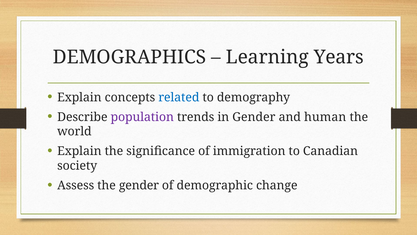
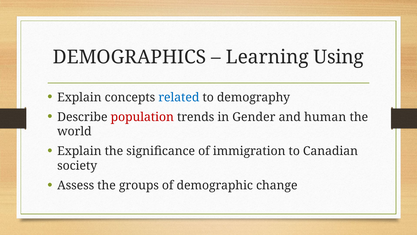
Years: Years -> Using (339, 57)
population colour: purple -> red (142, 117)
the gender: gender -> groups (139, 185)
